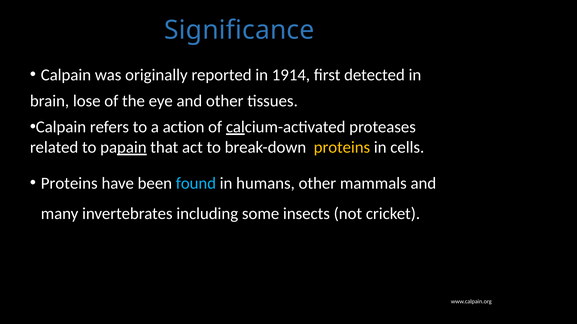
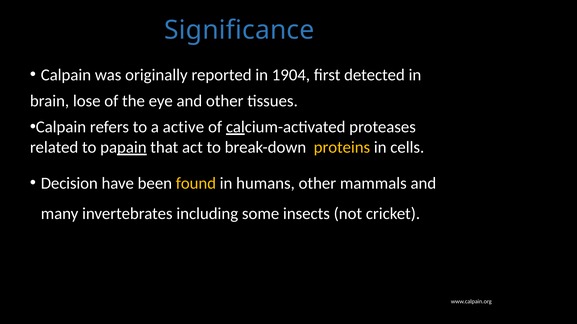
1914: 1914 -> 1904 (291, 75)
action: action -> active (183, 127)
Proteins: Proteins -> Decision (69, 184)
found colour: light blue -> yellow (196, 184)
